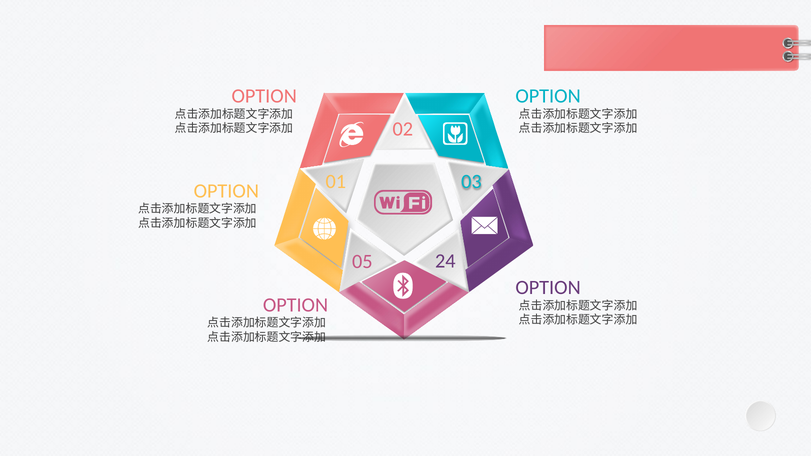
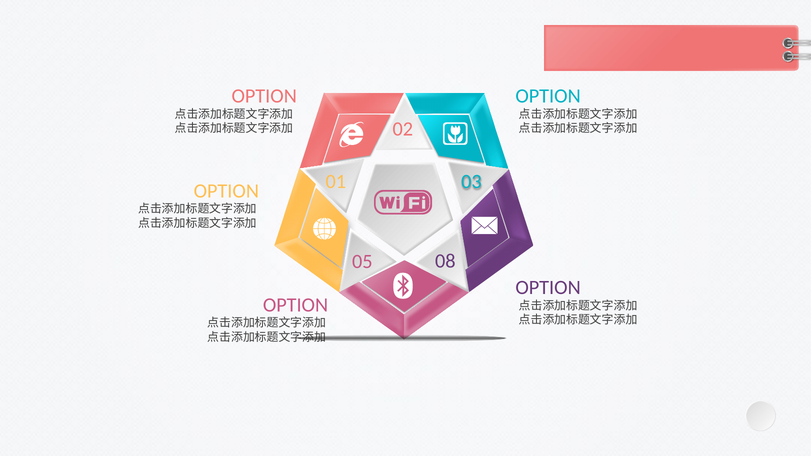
24: 24 -> 08 (445, 261)
